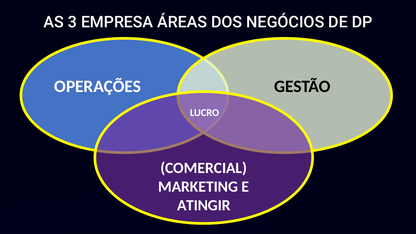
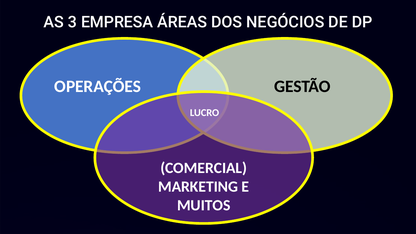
ATINGIR: ATINGIR -> MUITOS (204, 205)
